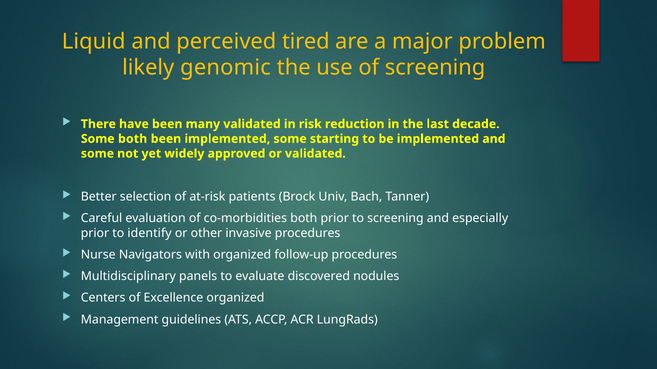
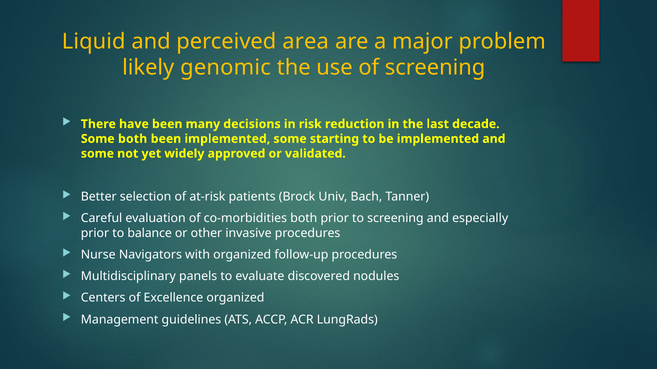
tired: tired -> area (306, 42)
many validated: validated -> decisions (252, 124)
identify: identify -> balance (150, 233)
